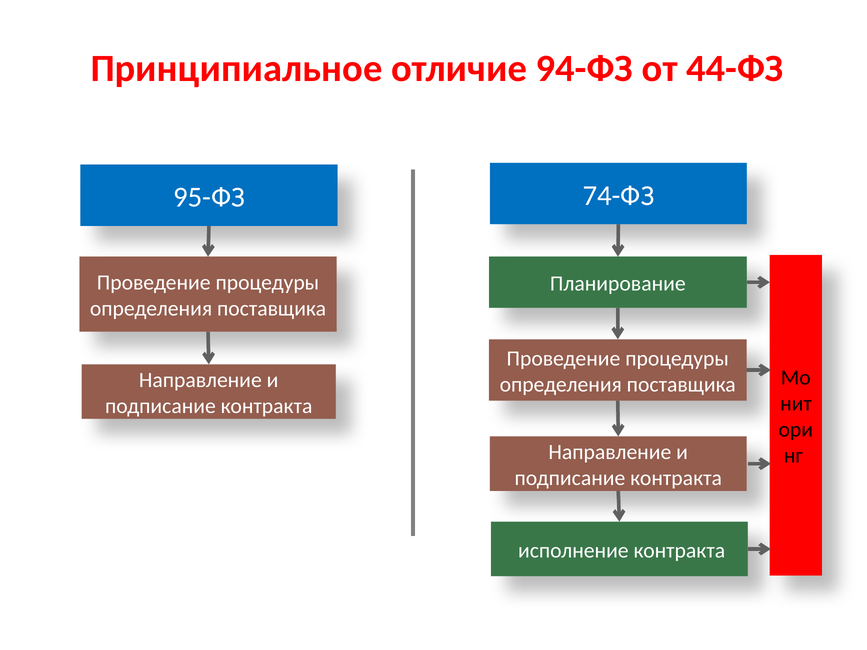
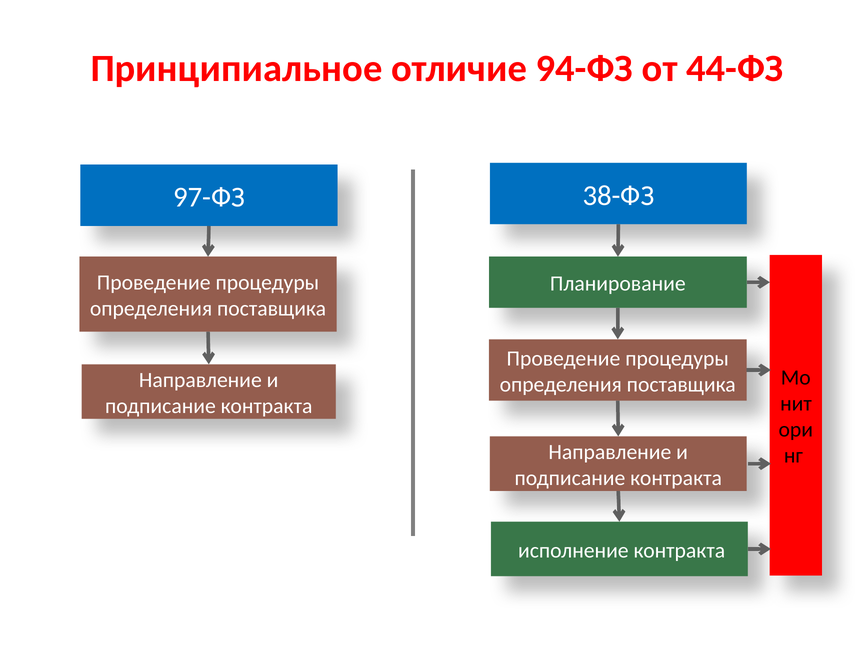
74-ФЗ: 74-ФЗ -> 38-ФЗ (618, 196)
95-ФЗ: 95-ФЗ -> 97-ФЗ (209, 197)
